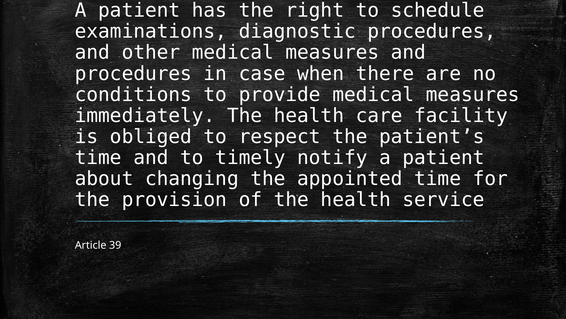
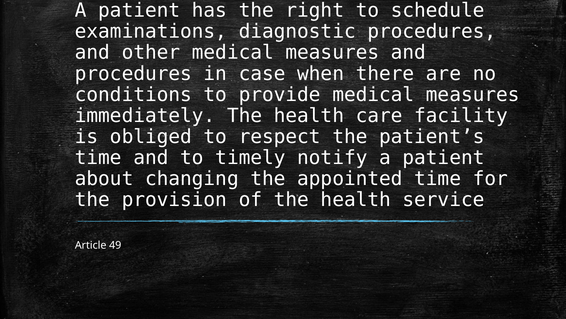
39: 39 -> 49 (115, 245)
